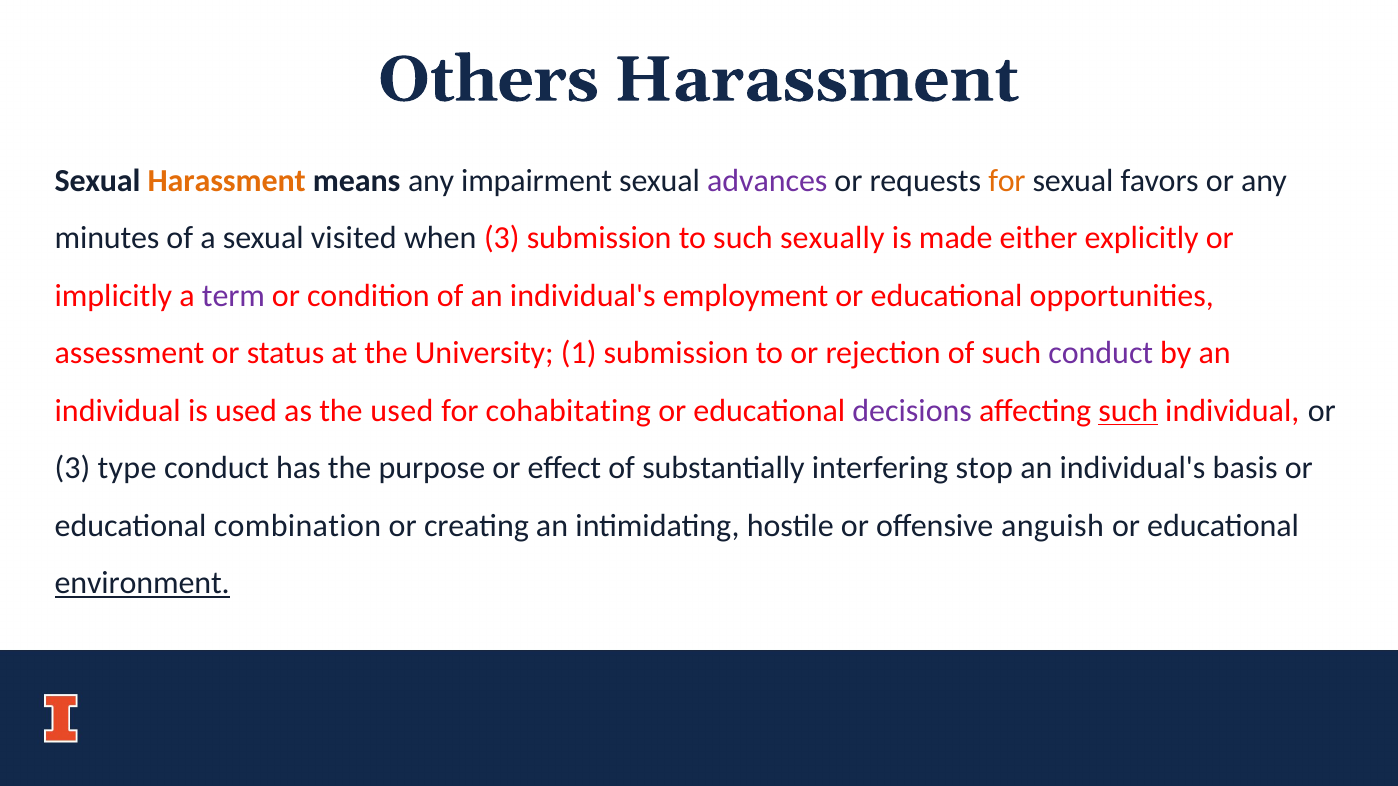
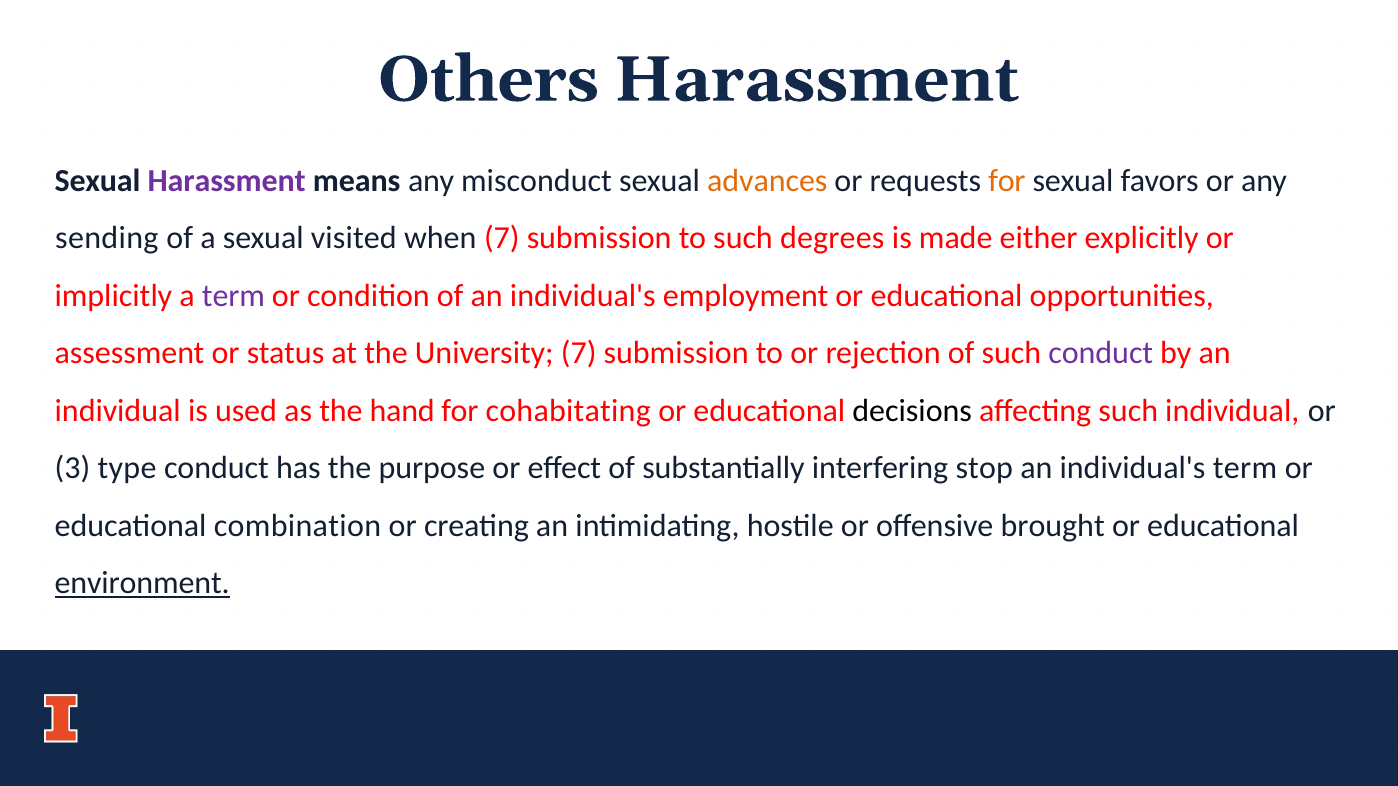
Harassment colour: orange -> purple (227, 181)
impairment: impairment -> misconduct (537, 181)
advances colour: purple -> orange (767, 181)
minutes: minutes -> sending (107, 238)
when 3: 3 -> 7 (502, 238)
sexually: sexually -> degrees (832, 238)
University 1: 1 -> 7 (579, 353)
the used: used -> hand (402, 411)
decisions colour: purple -> black (912, 411)
such underline: present -> none (1128, 411)
individual's basis: basis -> term (1245, 468)
anguish: anguish -> brought (1053, 526)
